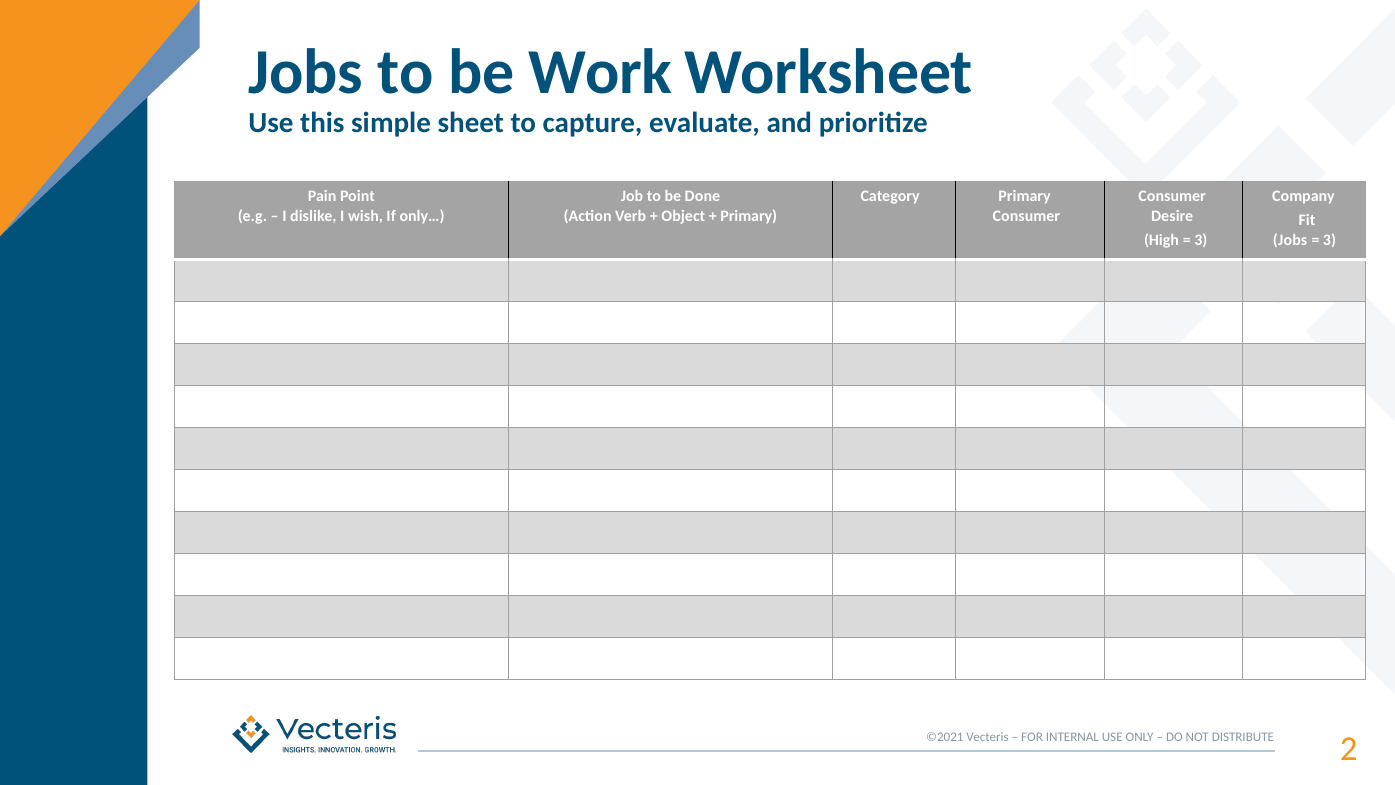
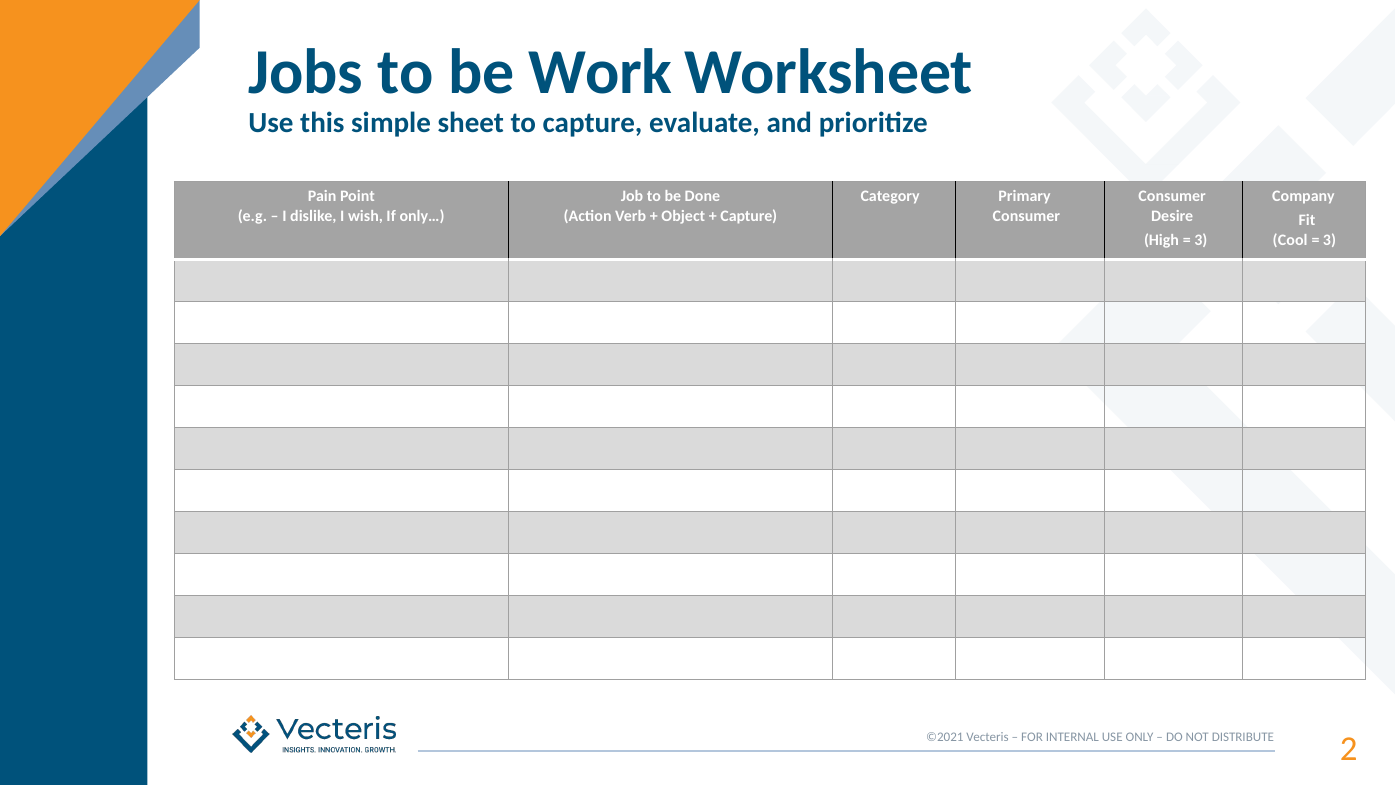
Primary: Primary -> Capture (749, 216)
Jobs: Jobs -> Cool (1290, 240)
